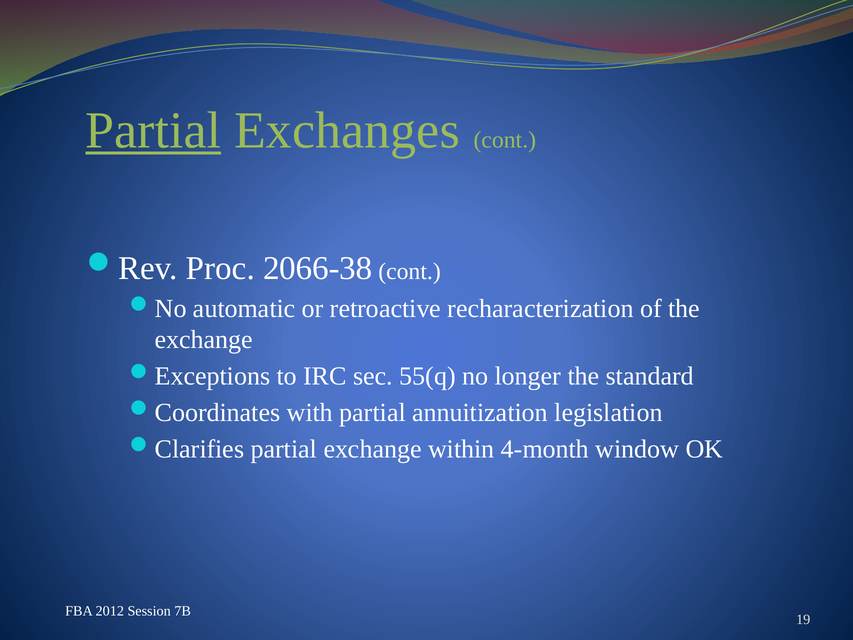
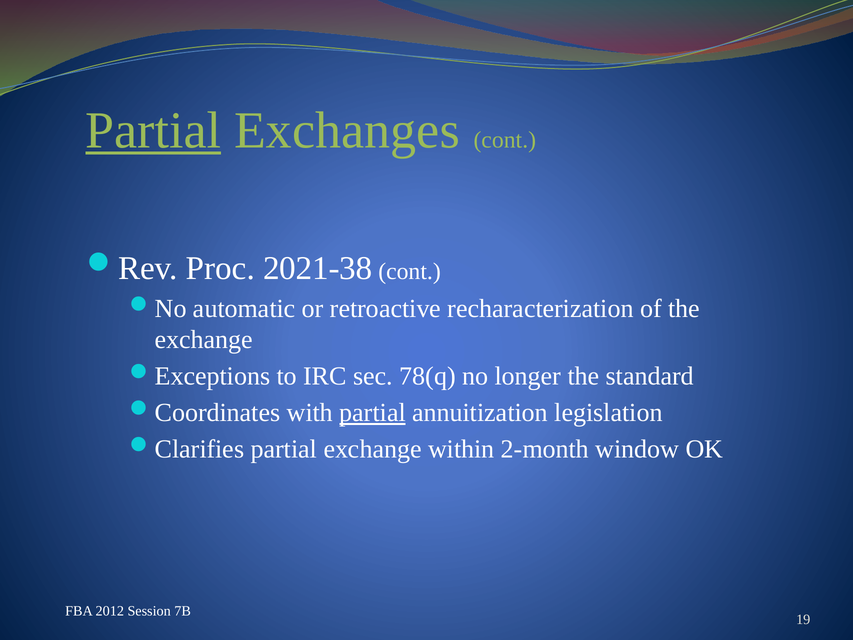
2066-38: 2066-38 -> 2021-38 (318, 268)
55(q: 55(q -> 78(q (428, 376)
partial underline: none -> present (373, 413)
4-month: 4-month -> 2-month (545, 449)
